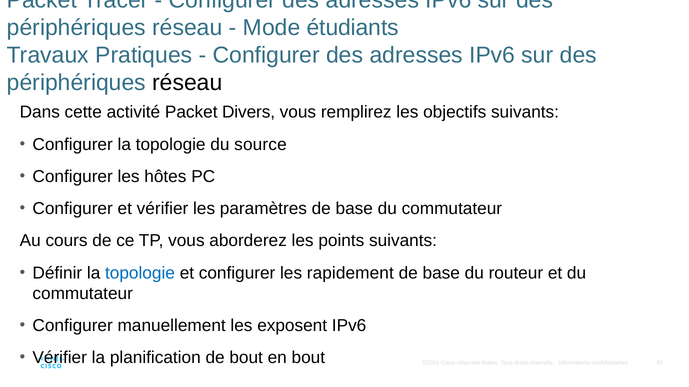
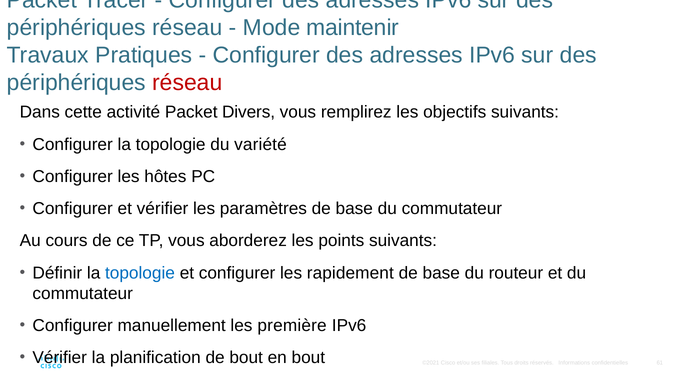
étudiants: étudiants -> maintenir (353, 28)
réseau colour: black -> red (187, 83)
source: source -> variété (260, 145)
exposent: exposent -> première (292, 326)
